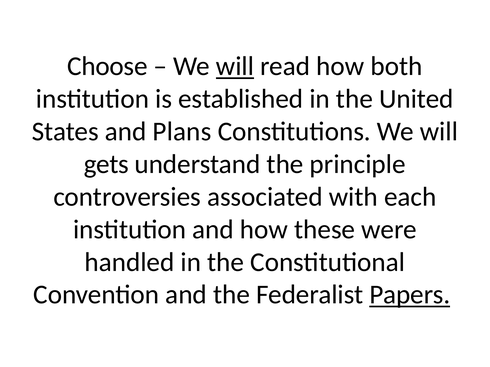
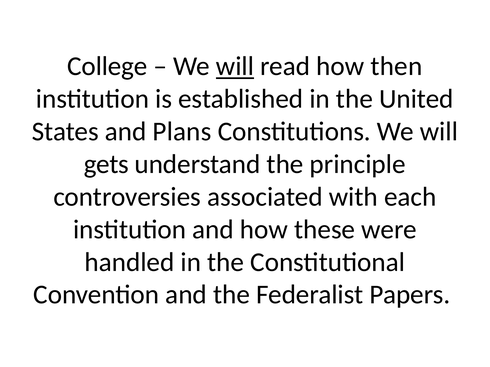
Choose: Choose -> College (107, 66)
both: both -> then (396, 66)
Papers underline: present -> none (410, 295)
